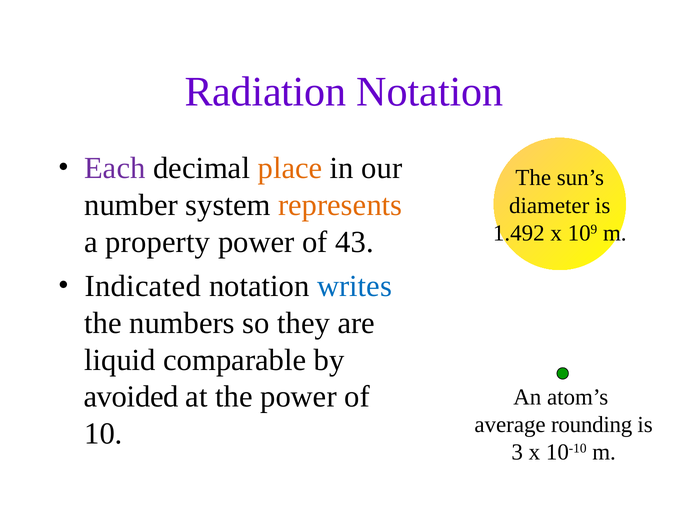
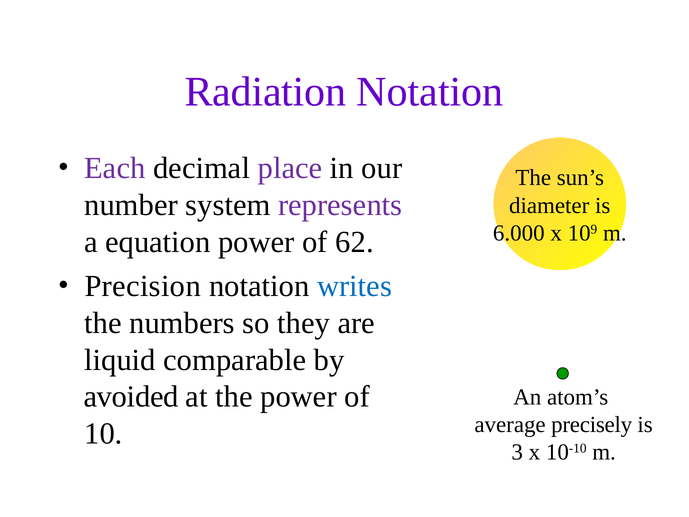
place colour: orange -> purple (290, 168)
represents colour: orange -> purple (340, 205)
1.492: 1.492 -> 6.000 (519, 233)
property: property -> equation (158, 242)
43: 43 -> 62 (355, 242)
Indicated: Indicated -> Precision (143, 286)
rounding: rounding -> precisely (592, 424)
